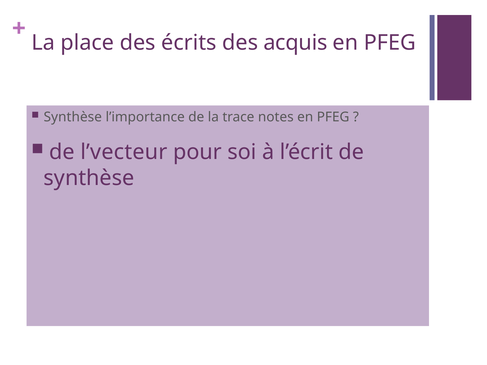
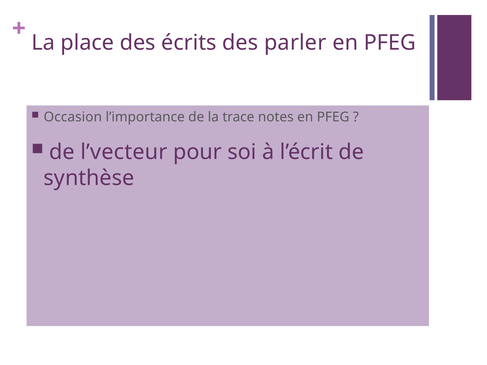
acquis: acquis -> parler (295, 43)
Synthèse: Synthèse -> Occasion (73, 117)
